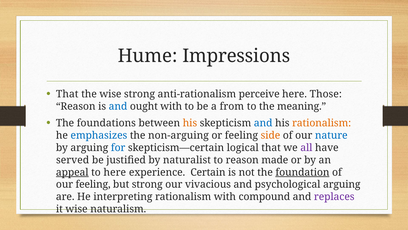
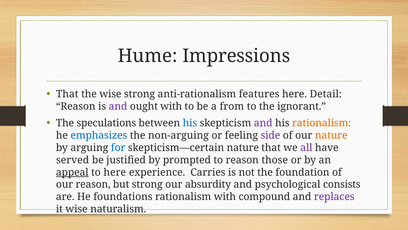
perceive: perceive -> features (259, 94)
Those: Those -> Detail (326, 94)
and colour: blue -> purple (118, 106)
meaning: meaning -> ignorant (302, 106)
foundations: foundations -> speculations (106, 123)
his colour: orange -> blue (190, 123)
and colour: blue -> purple (263, 123)
side colour: orange -> purple (270, 135)
nature colour: blue -> orange (331, 135)
skepticism—certain logical: logical -> nature (243, 147)
naturalist: naturalist -> prompted (187, 160)
made: made -> those (275, 160)
Certain: Certain -> Carries (208, 172)
foundation underline: present -> none (302, 172)
our feeling: feeling -> reason (93, 184)
vivacious: vivacious -> absurdity (208, 184)
psychological arguing: arguing -> consists (342, 184)
interpreting: interpreting -> foundations (123, 196)
